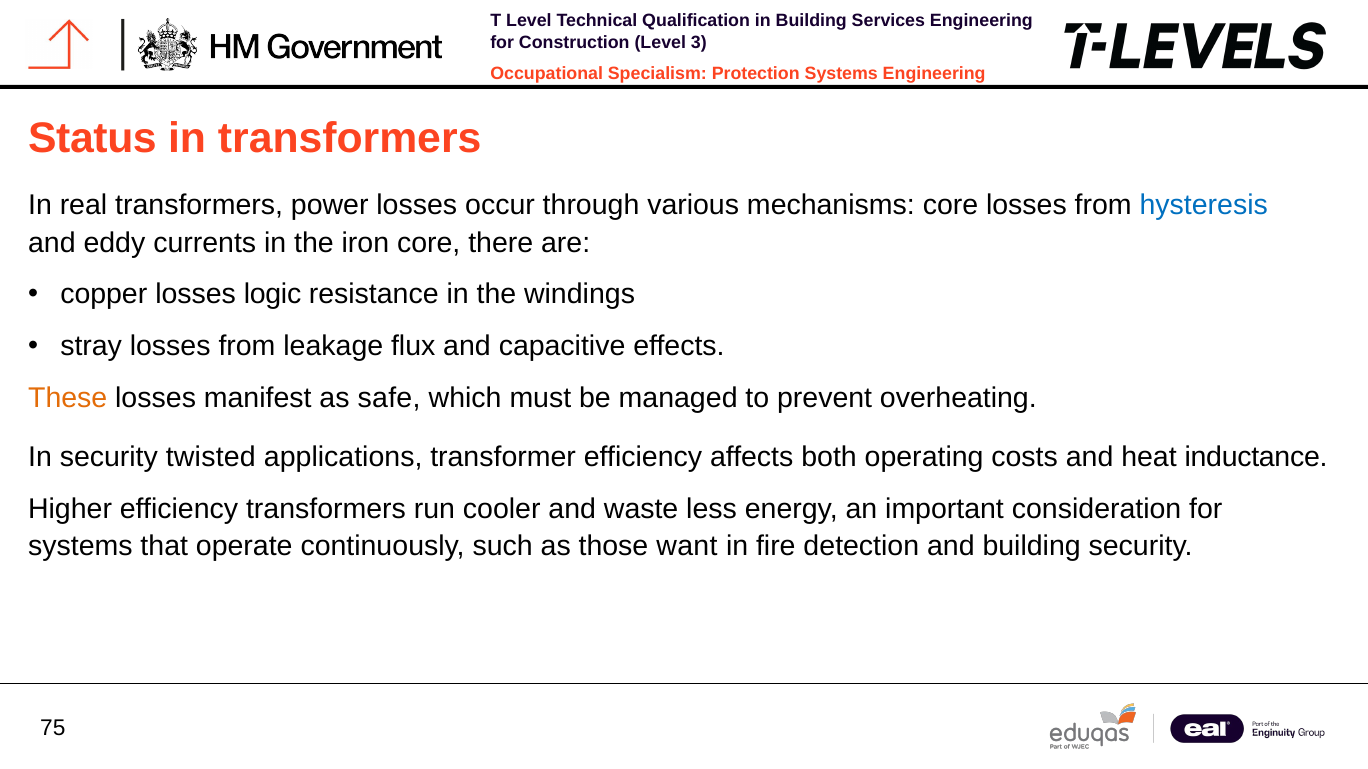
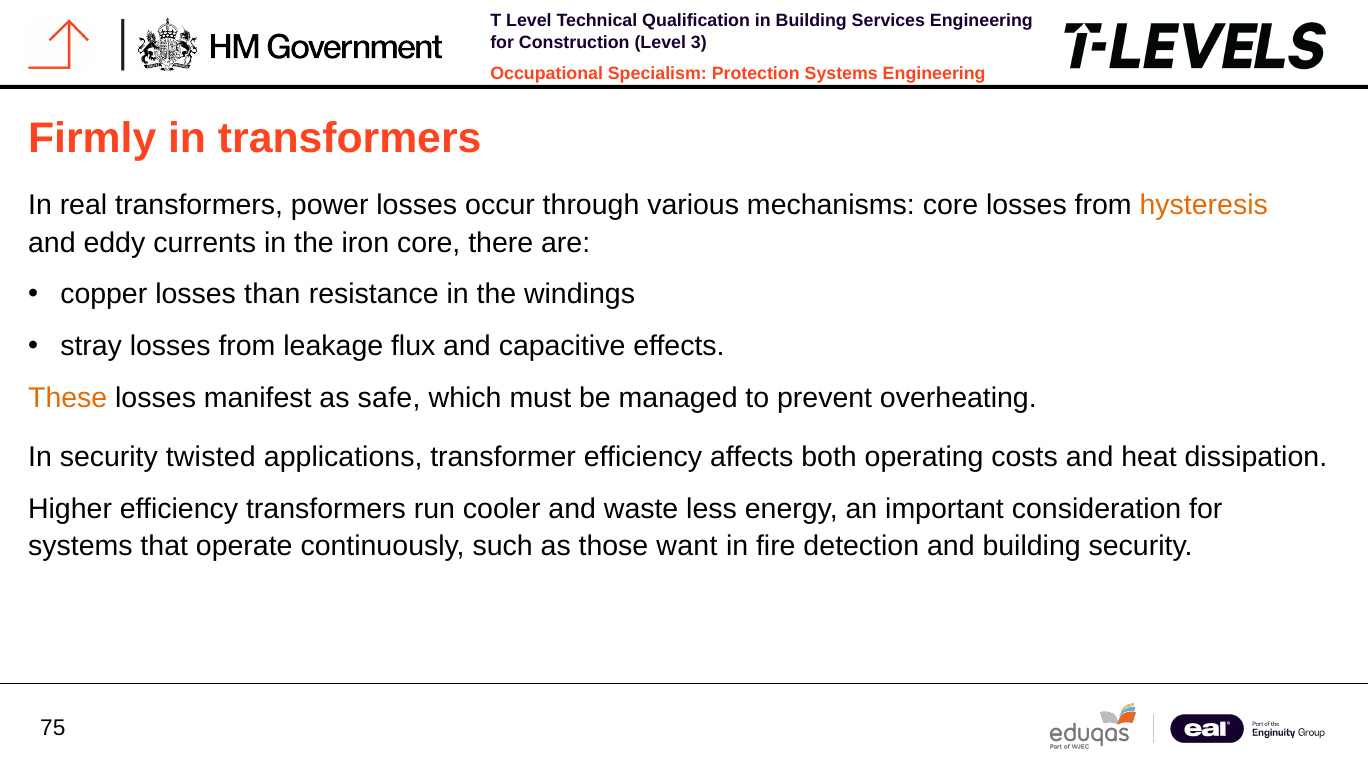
Status: Status -> Firmly (92, 139)
hysteresis colour: blue -> orange (1204, 205)
logic: logic -> than (272, 295)
inductance: inductance -> dissipation (1256, 457)
